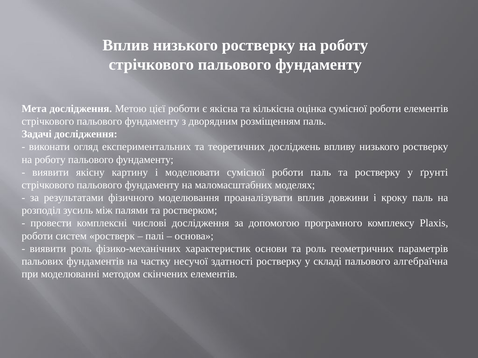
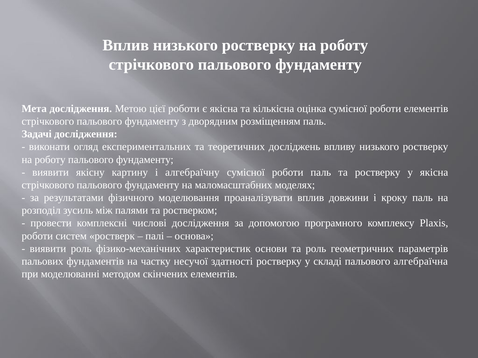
моделювати: моделювати -> алгебраїчну (192, 173)
у ґрунті: ґрунті -> якісна (434, 173)
